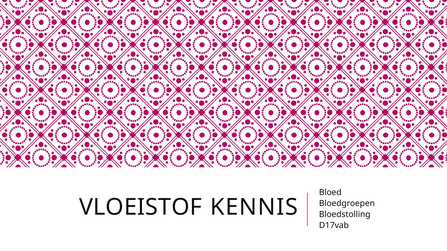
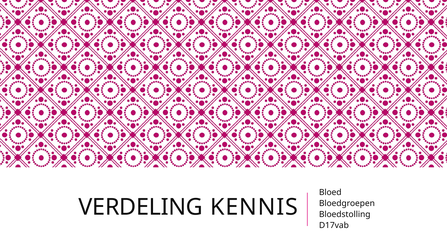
VLOEISTOF: VLOEISTOF -> VERDELING (141, 208)
